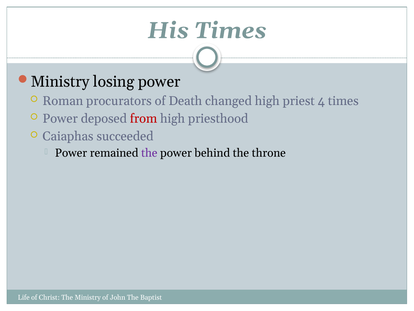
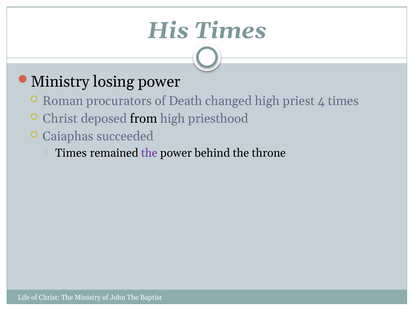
Power: Power -> Christ (60, 119)
from colour: red -> black (144, 119)
Power: Power -> Times (71, 153)
